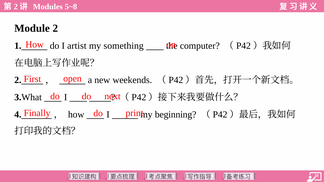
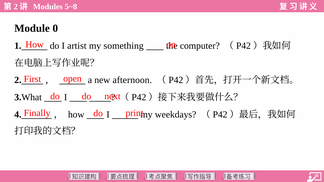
Module 2: 2 -> 0 (55, 28)
weekends: weekends -> afternoon (132, 80)
beginning: beginning -> weekdays (176, 115)
